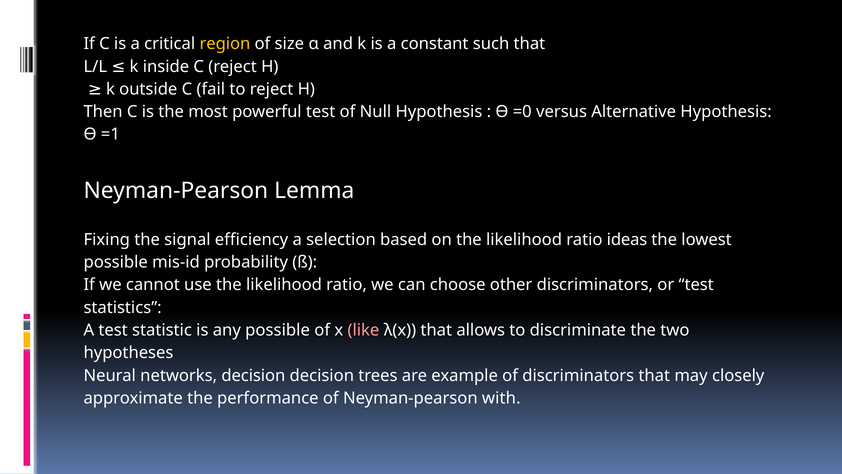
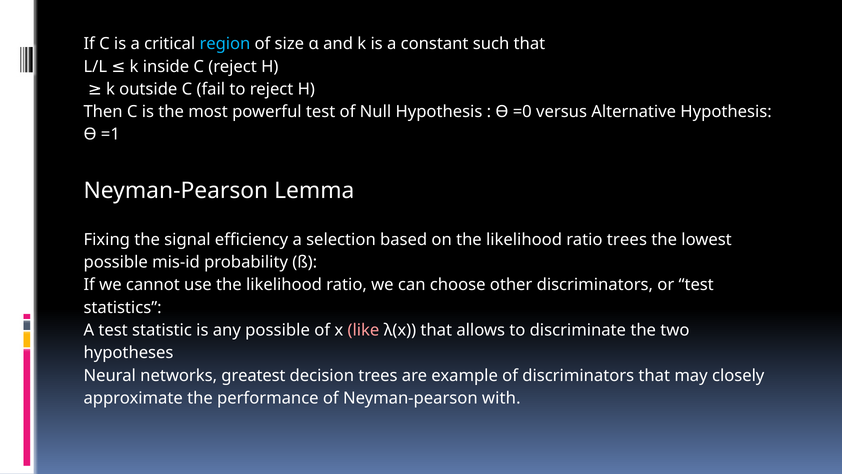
region colour: yellow -> light blue (225, 44)
ratio ideas: ideas -> trees (627, 240)
networks decision: decision -> greatest (253, 375)
